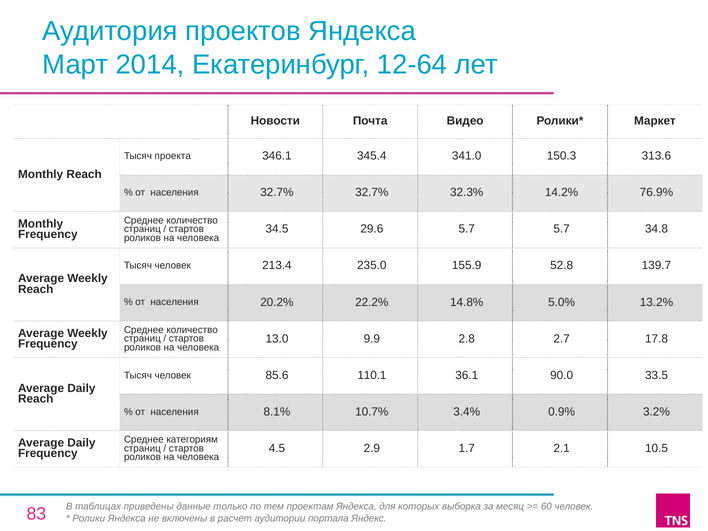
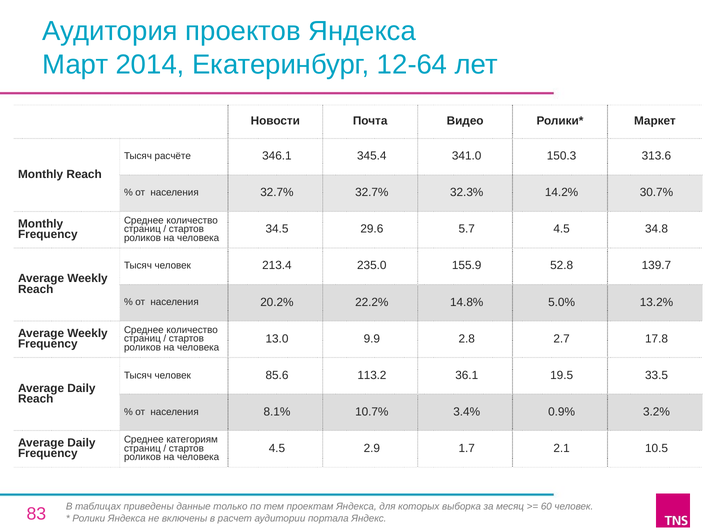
проекта: проекта -> расчёте (173, 156)
76.9%: 76.9% -> 30.7% (656, 193)
5.7 5.7: 5.7 -> 4.5 (562, 229)
110.1: 110.1 -> 113.2 (372, 375)
90.0: 90.0 -> 19.5 (562, 375)
